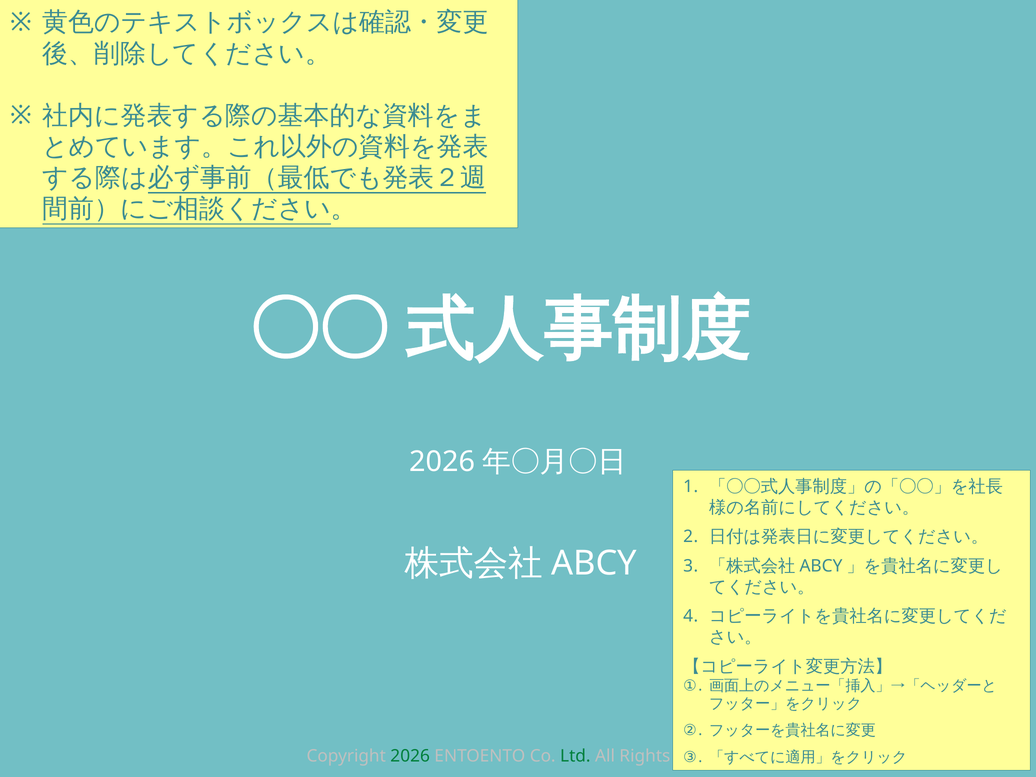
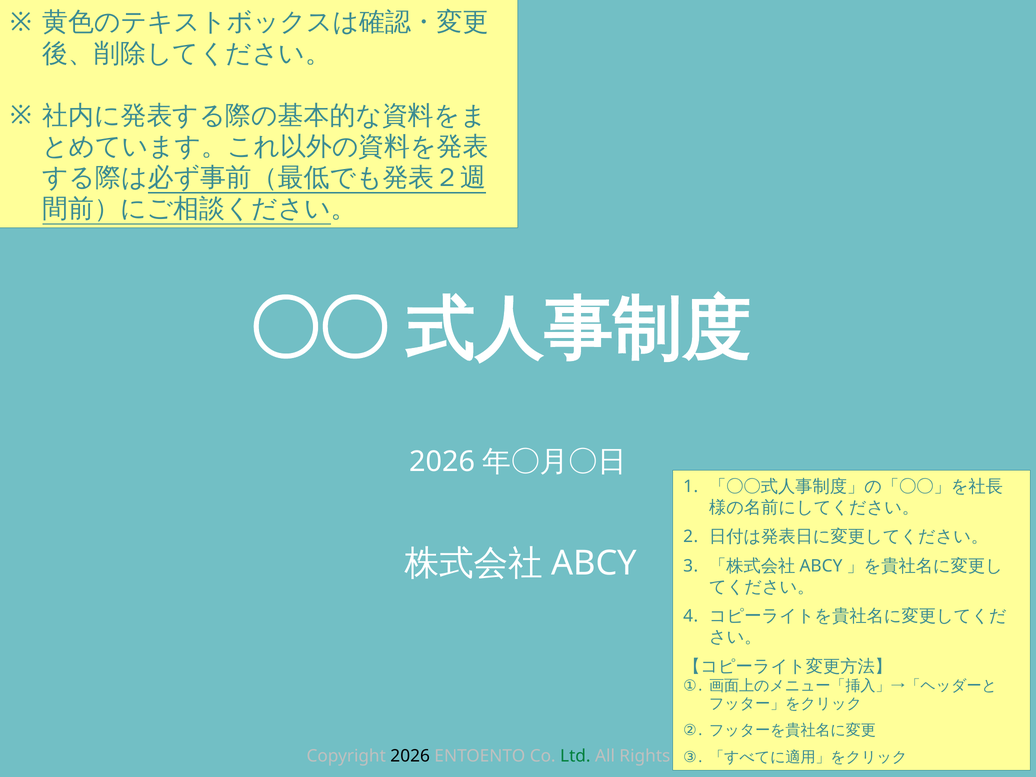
2026 colour: green -> black (410, 756)
